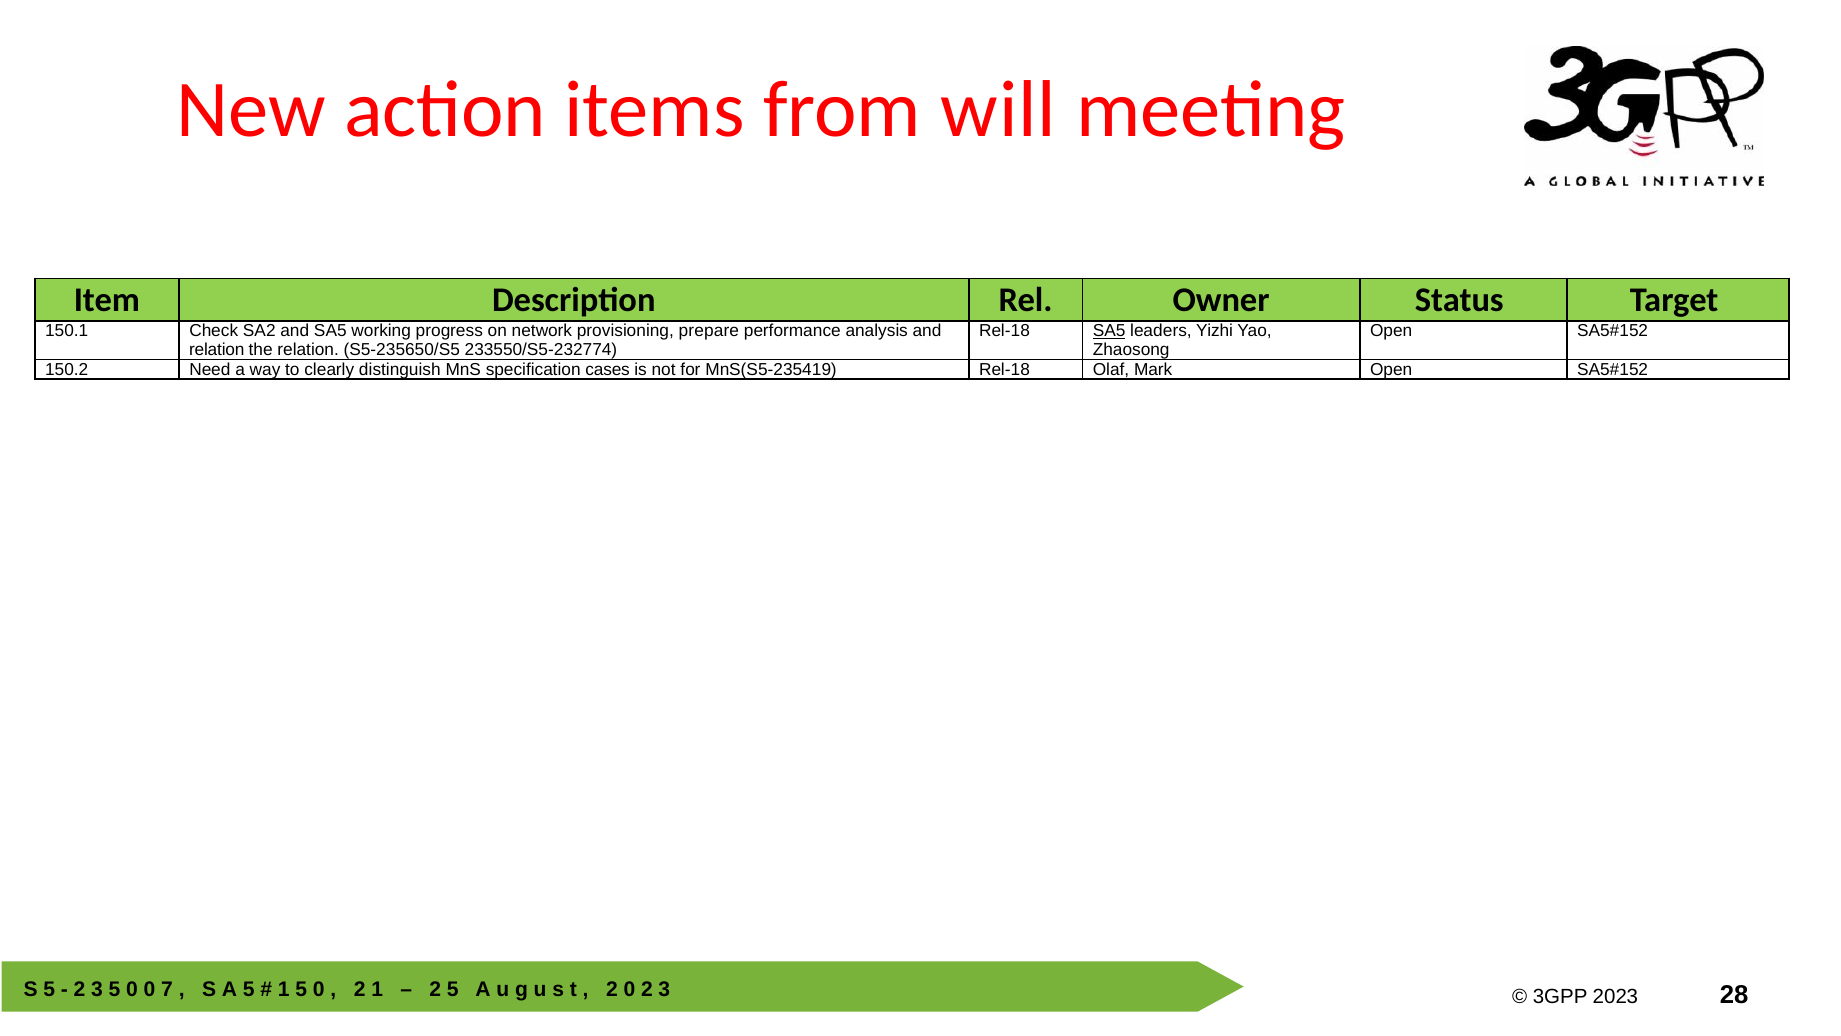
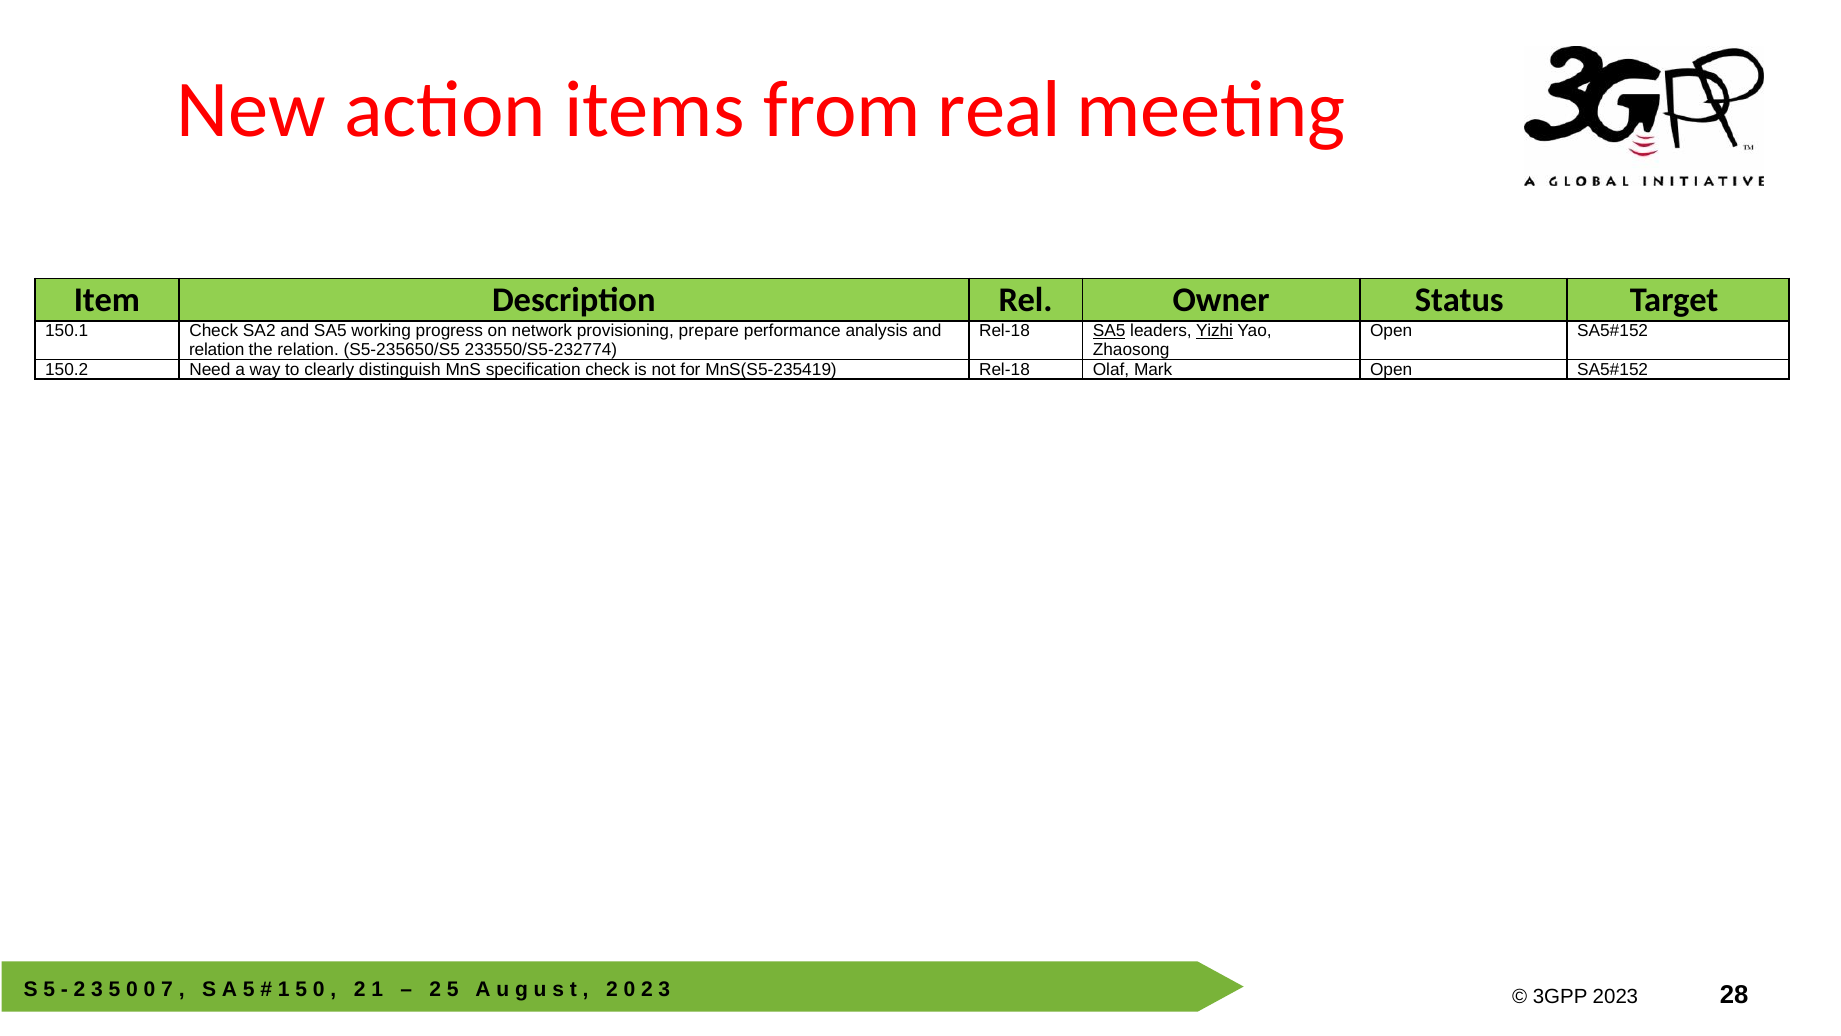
will: will -> real (999, 109)
Yizhi underline: none -> present (1215, 331)
specification cases: cases -> check (608, 369)
